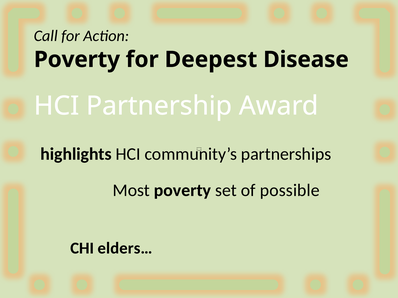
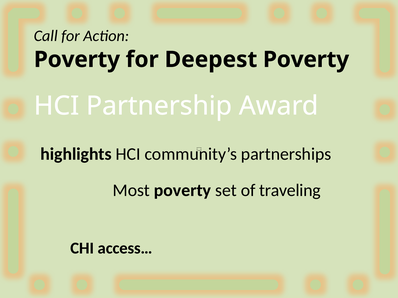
Deepest Disease: Disease -> Poverty (306, 60)
possible: possible -> traveling (290, 191)
elders…: elders… -> access… (125, 249)
